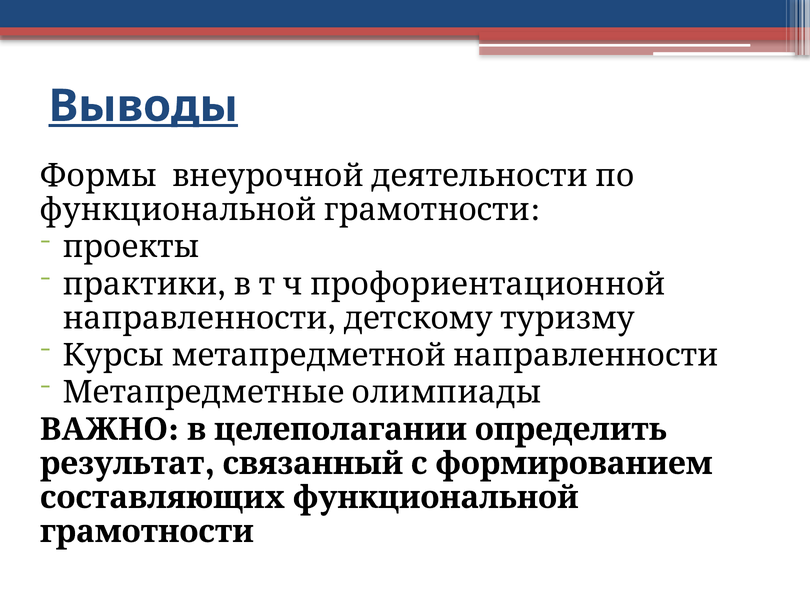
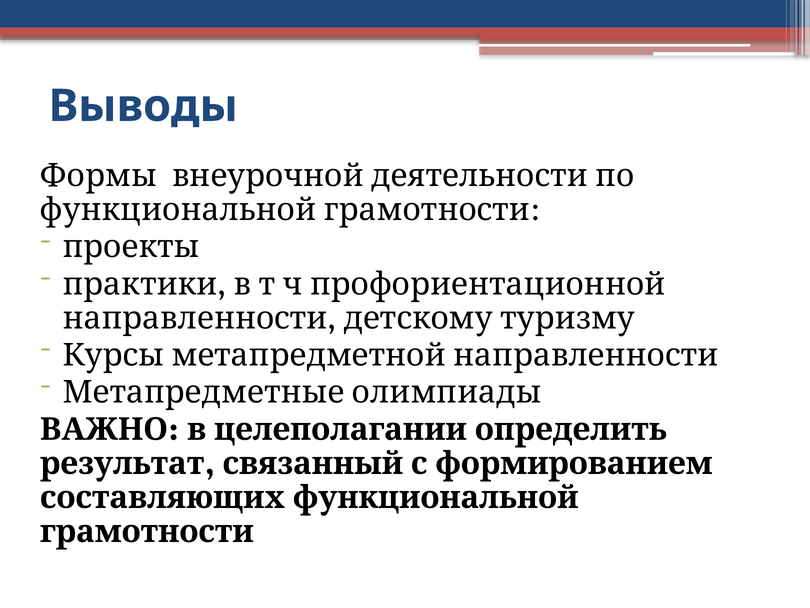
Выводы underline: present -> none (143, 106)
